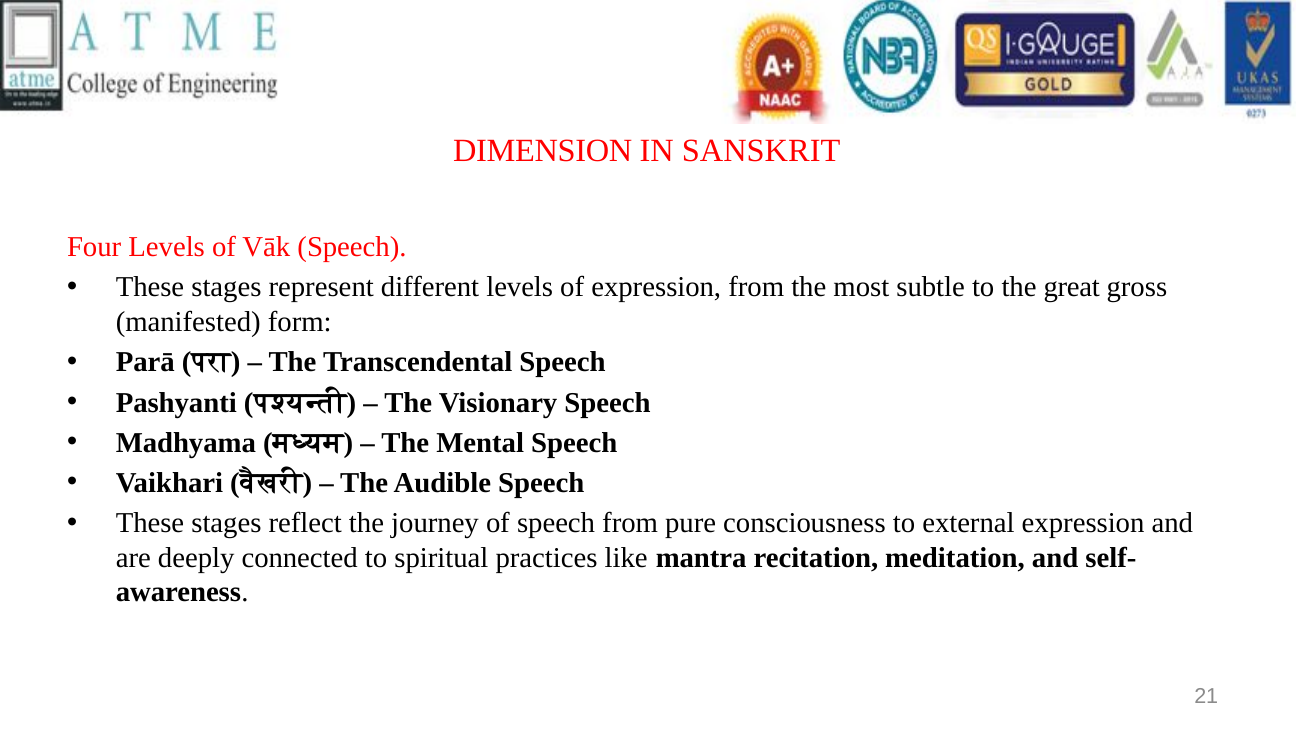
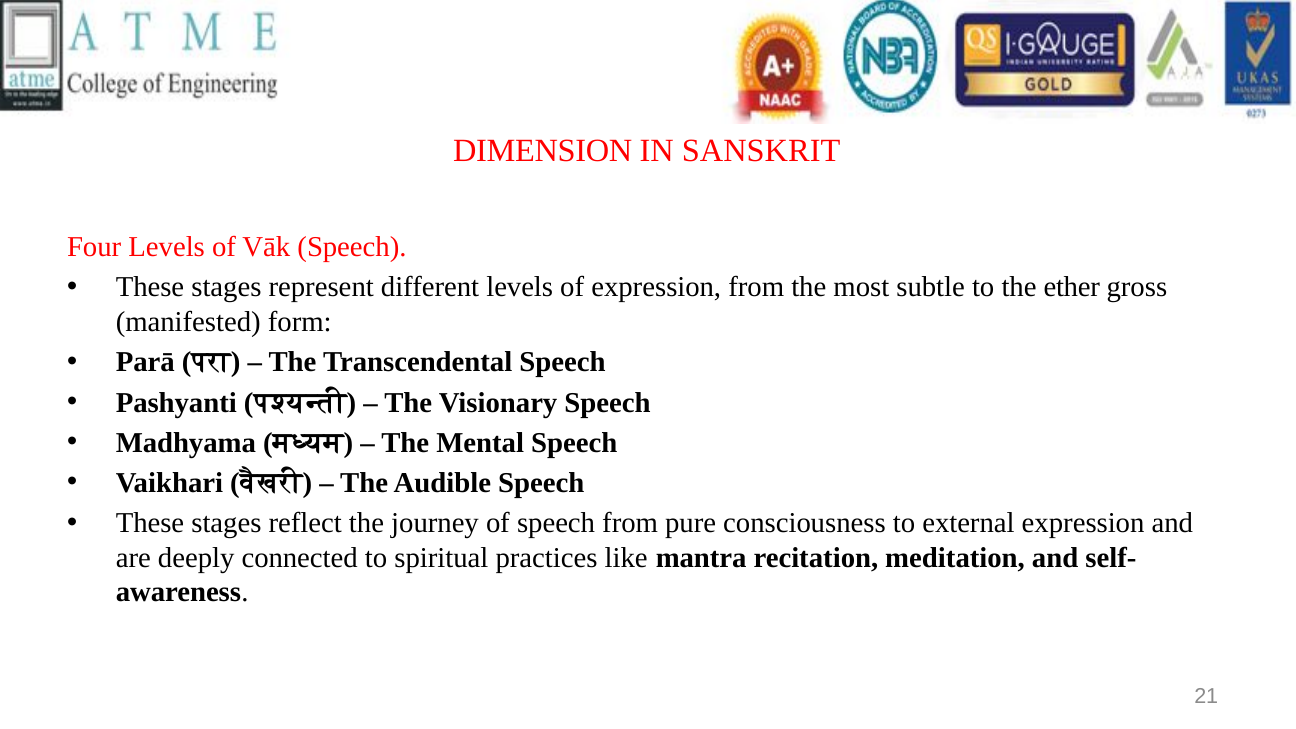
great: great -> ether (1072, 288)
